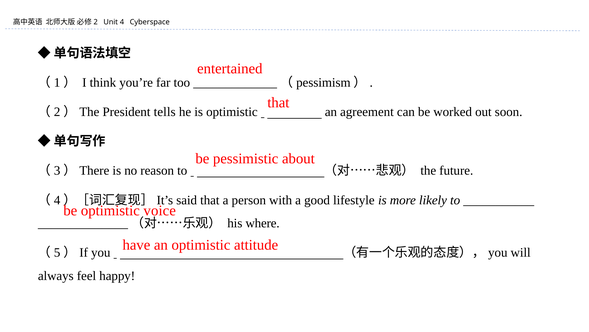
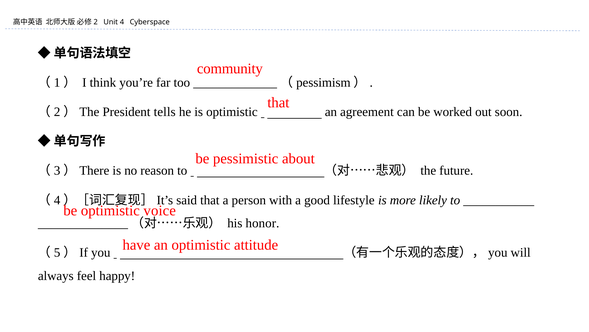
entertained: entertained -> community (230, 68)
where: where -> honor (262, 223)
